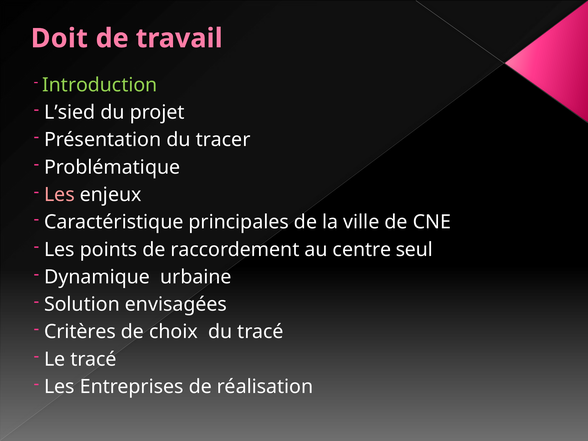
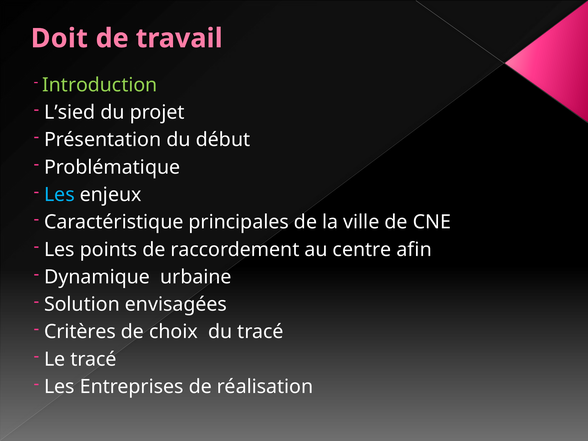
tracer: tracer -> début (223, 140)
Les colour: pink -> light blue (59, 195)
seul: seul -> afin (414, 250)
